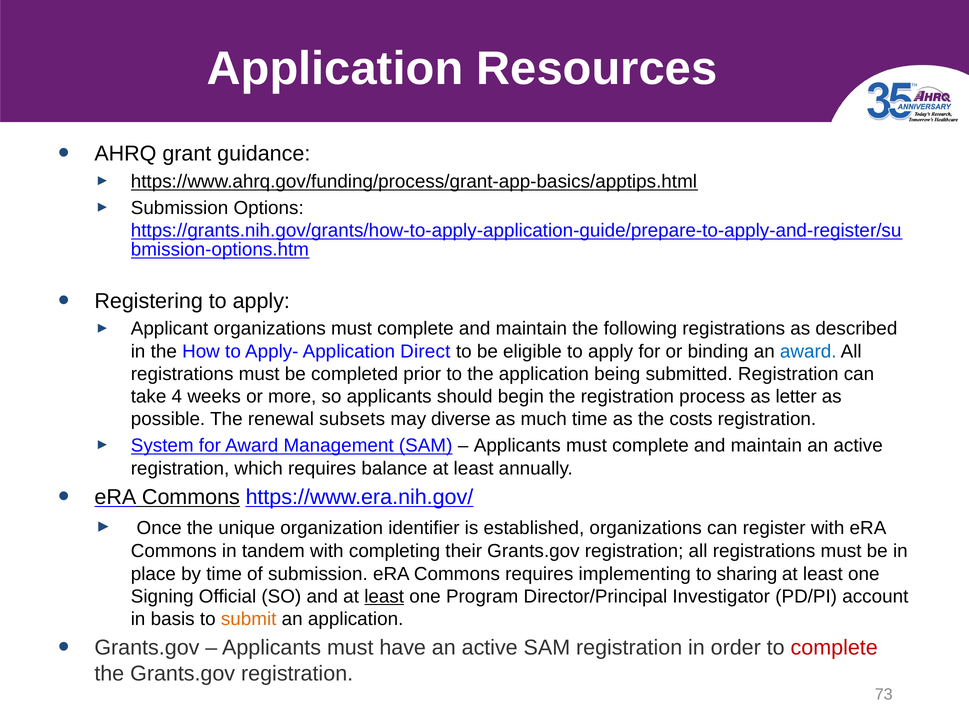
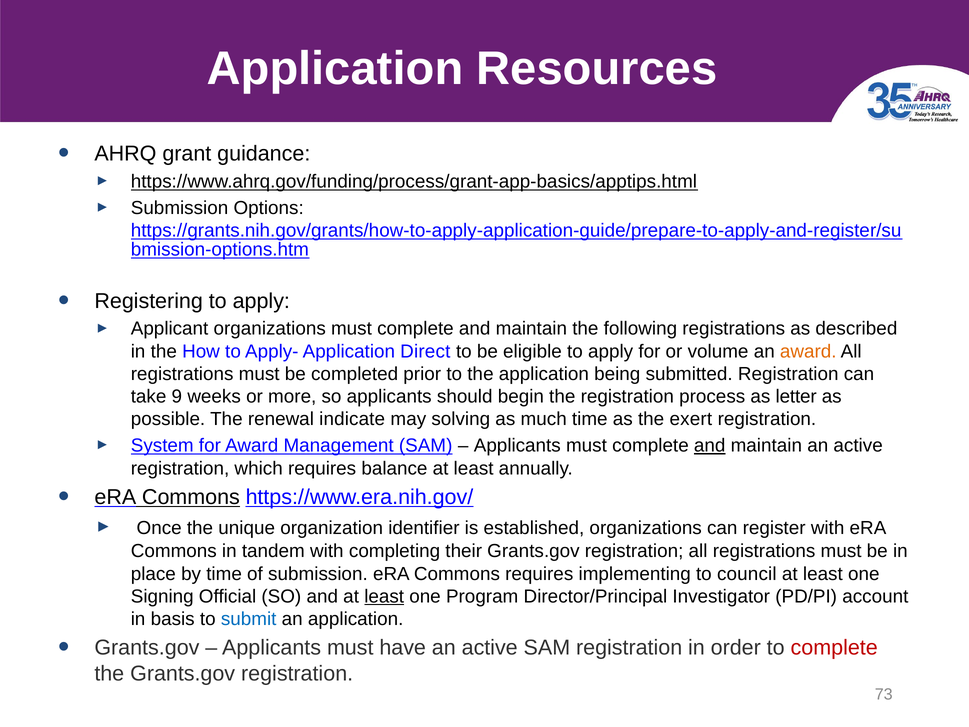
binding: binding -> volume (718, 351)
award colour: blue -> orange (808, 351)
4: 4 -> 9 (177, 396)
subsets: subsets -> indicate (352, 419)
diverse: diverse -> solving (461, 419)
costs: costs -> exert (691, 419)
and underline: none -> present (710, 446)
sharing: sharing -> council (747, 574)
submit colour: orange -> blue (249, 619)
